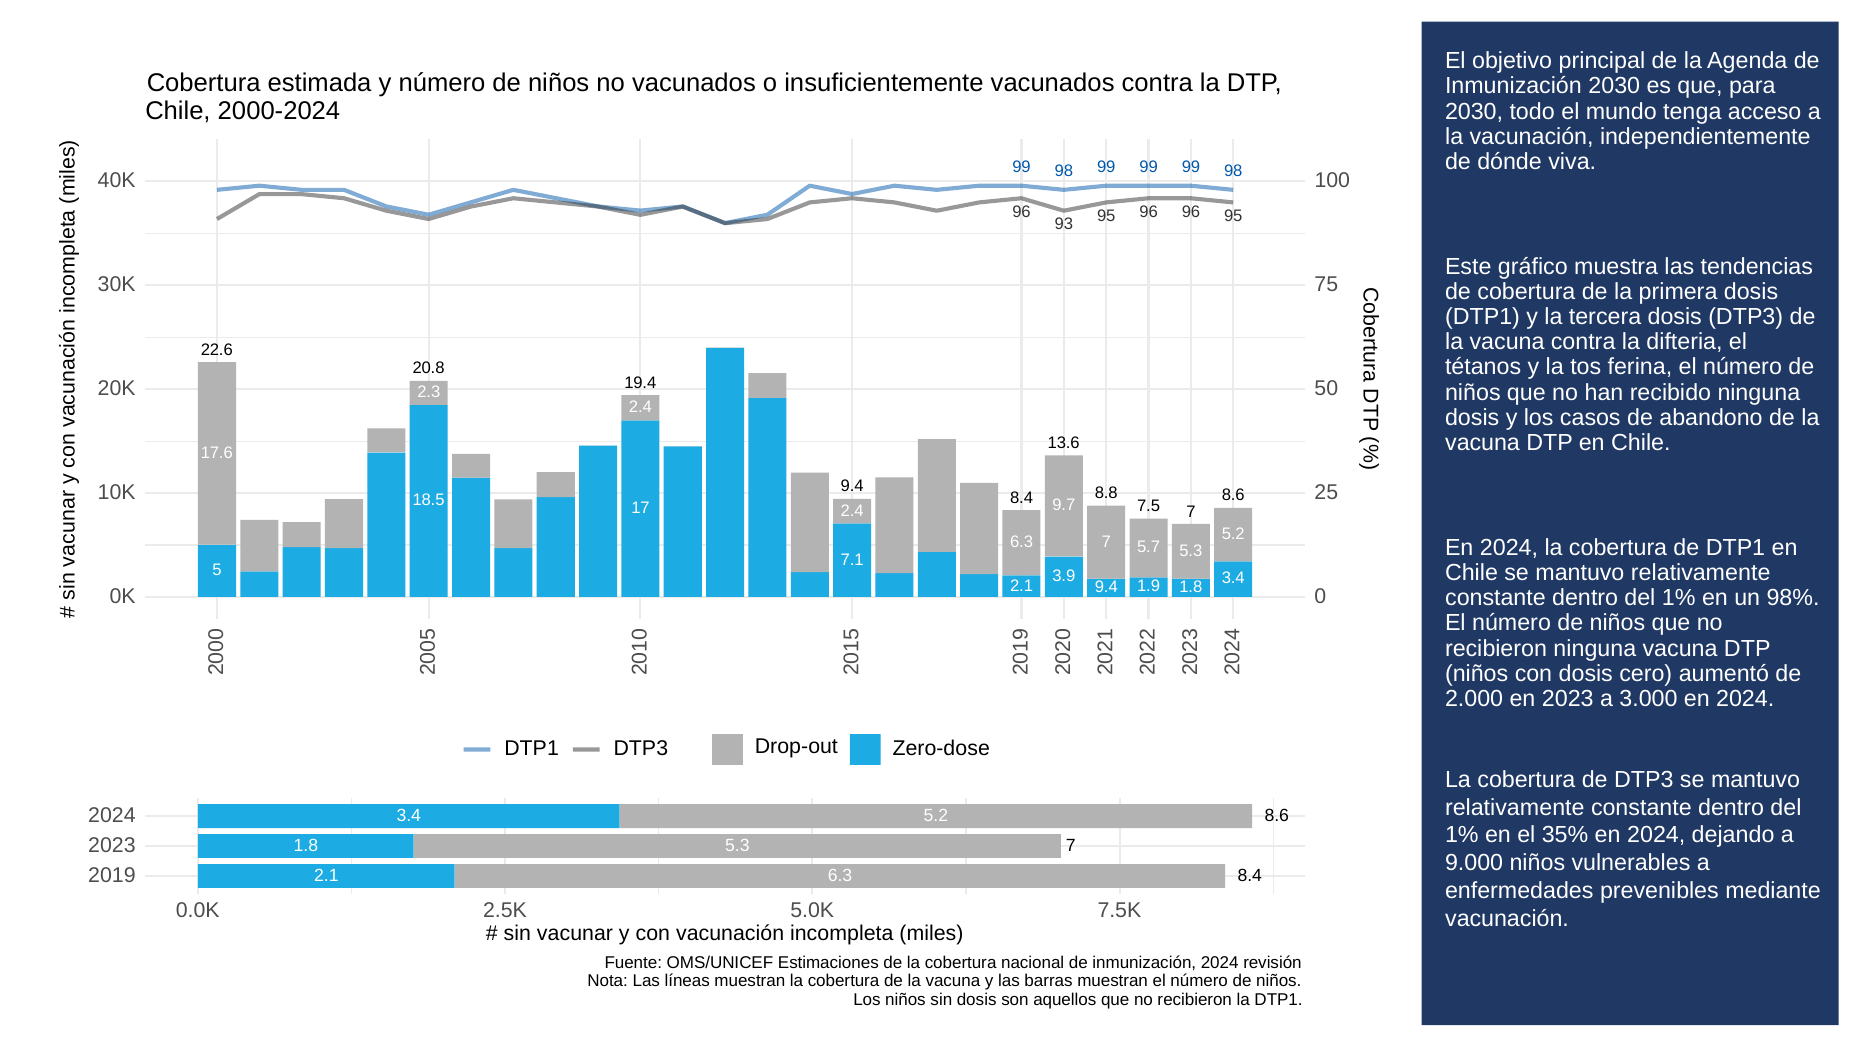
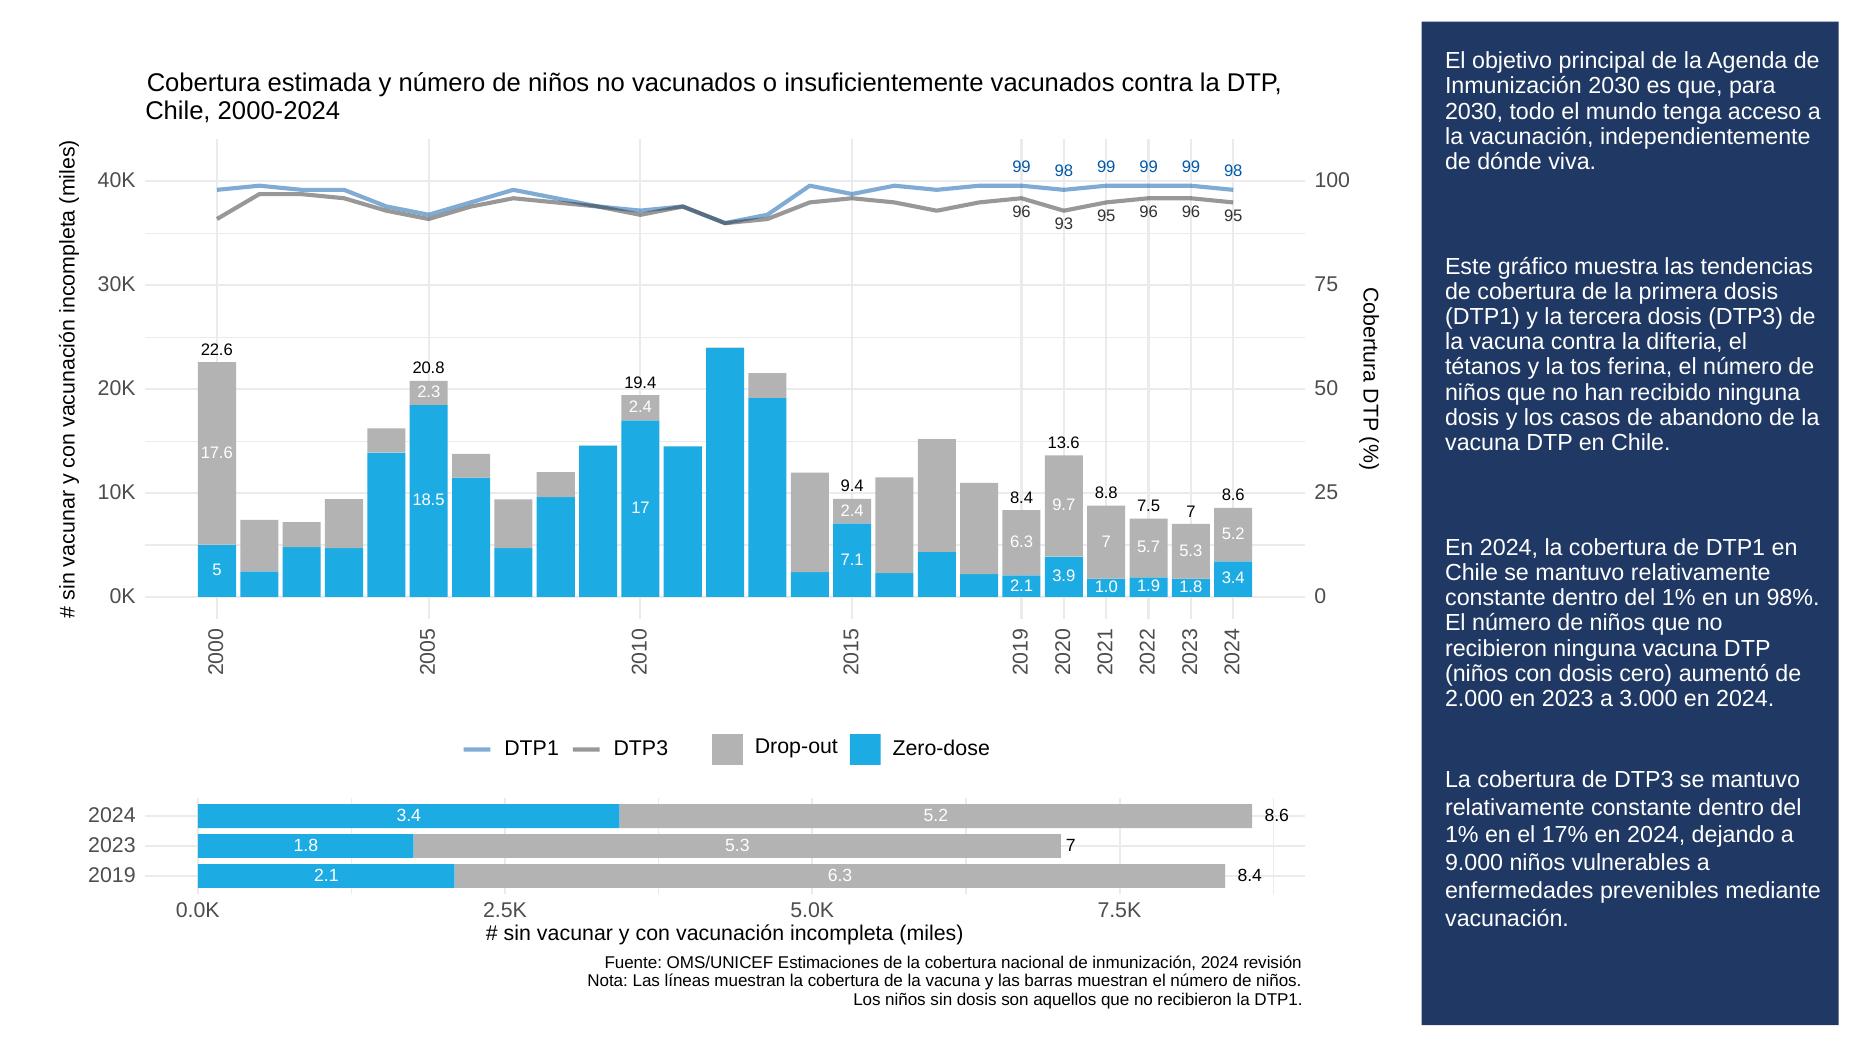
9.4: 9.4 -> 1.0 (1106, 587)
35%: 35% -> 17% (1565, 836)
